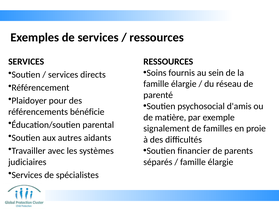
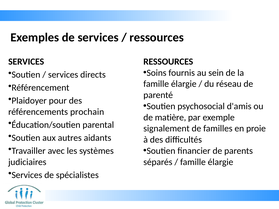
bénéficie: bénéficie -> prochain (87, 112)
